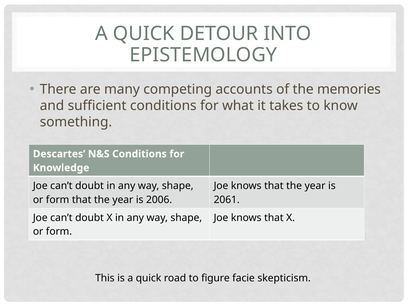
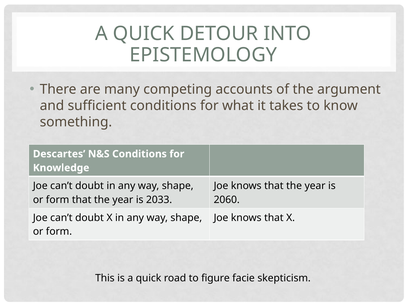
memories: memories -> argument (349, 89)
2006: 2006 -> 2033 (159, 200)
2061: 2061 -> 2060 (227, 200)
